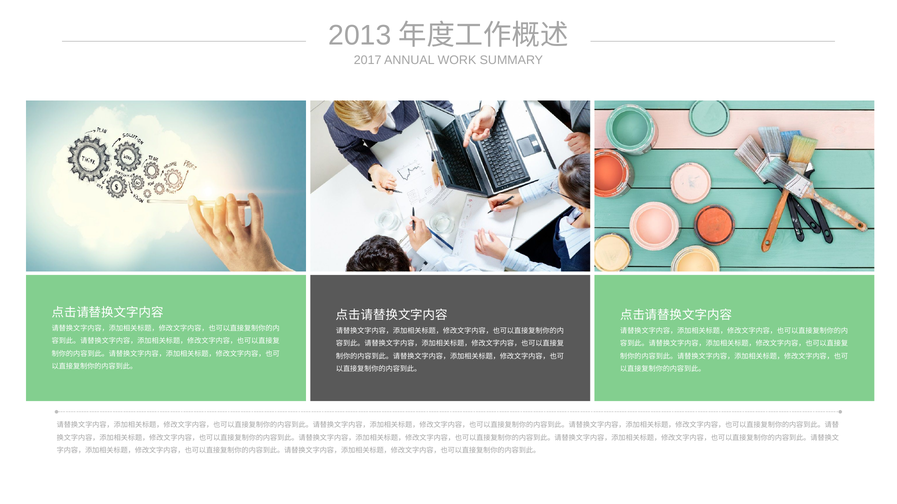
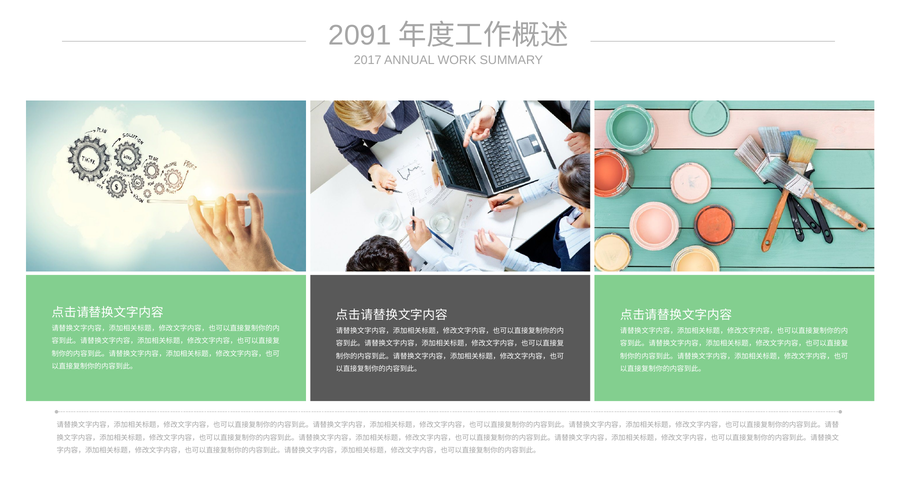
2013: 2013 -> 2091 (360, 35)
